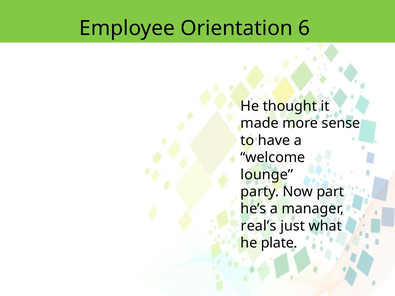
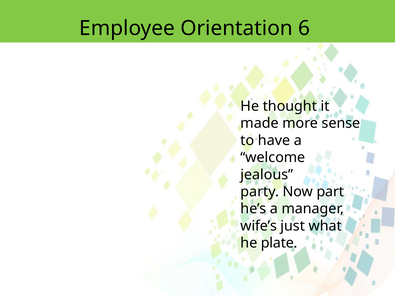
lounge: lounge -> jealous (267, 175)
real’s: real’s -> wife’s (259, 226)
